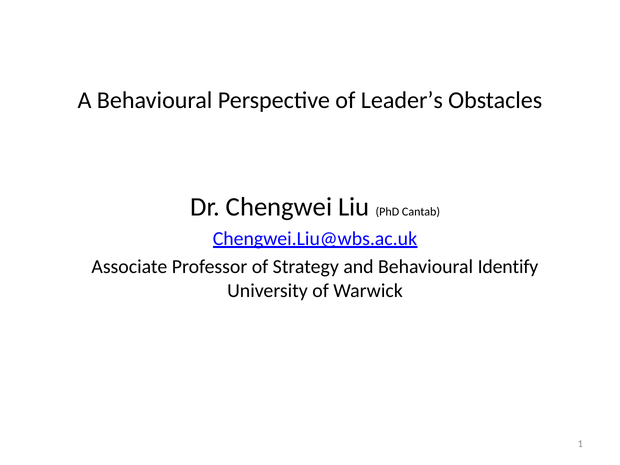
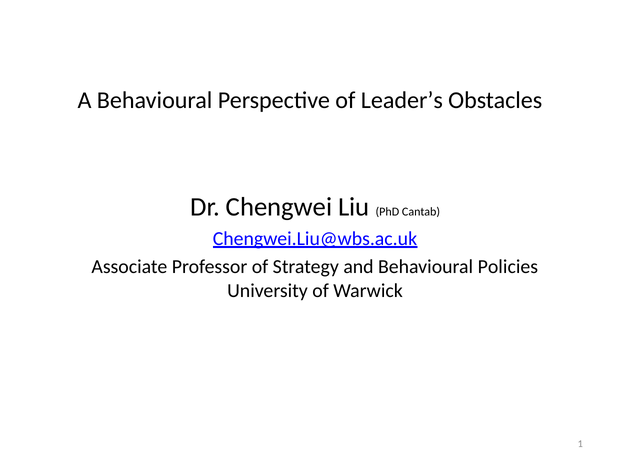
Identify: Identify -> Policies (508, 267)
